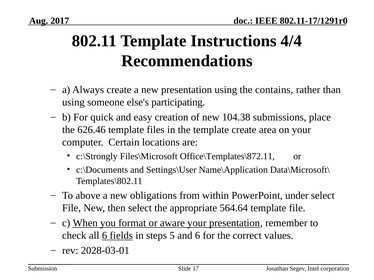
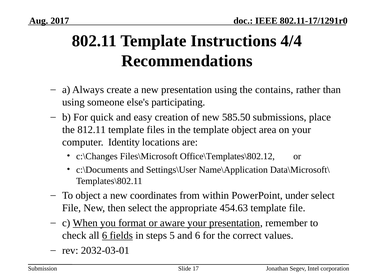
104.38: 104.38 -> 585.50 (236, 117)
626.46: 626.46 -> 812.11 (92, 130)
template create: create -> object (244, 130)
Certain: Certain -> Identity (124, 142)
c:\Strongly: c:\Strongly -> c:\Changes (97, 156)
Office\Templates\872.11: Office\Templates\872.11 -> Office\Templates\802.12 (227, 156)
To above: above -> object (88, 196)
obligations: obligations -> coordinates (154, 196)
564.64: 564.64 -> 454.63 (234, 208)
2028-03-01: 2028-03-01 -> 2032-03-01 (105, 251)
